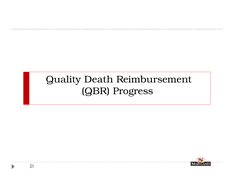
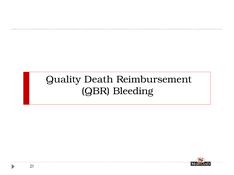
Progress: Progress -> Bleeding (133, 91)
